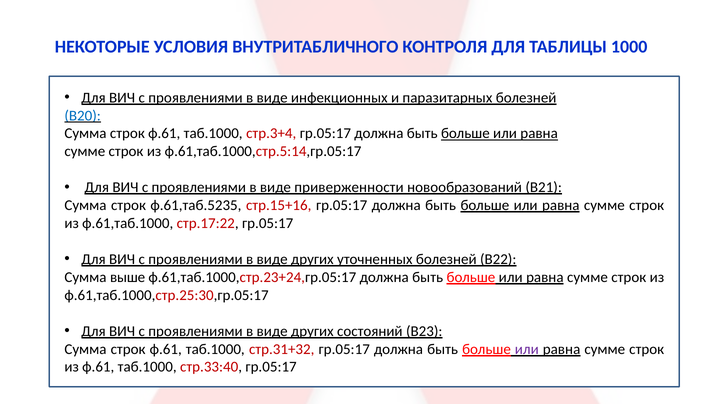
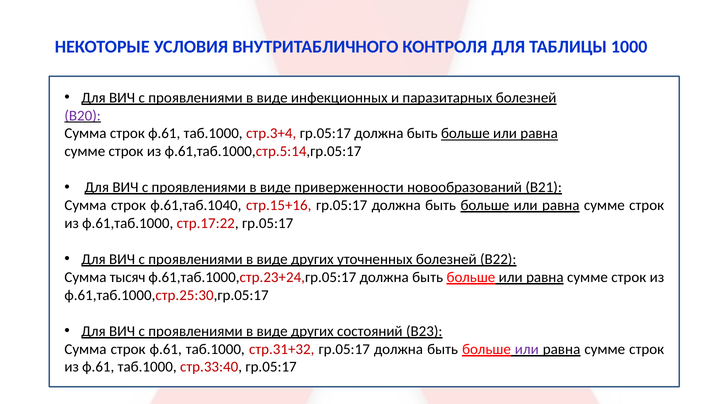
В20 colour: blue -> purple (83, 116)
ф.61,таб.5235: ф.61,таб.5235 -> ф.61,таб.1040 (196, 206)
выше: выше -> тысяч (128, 278)
